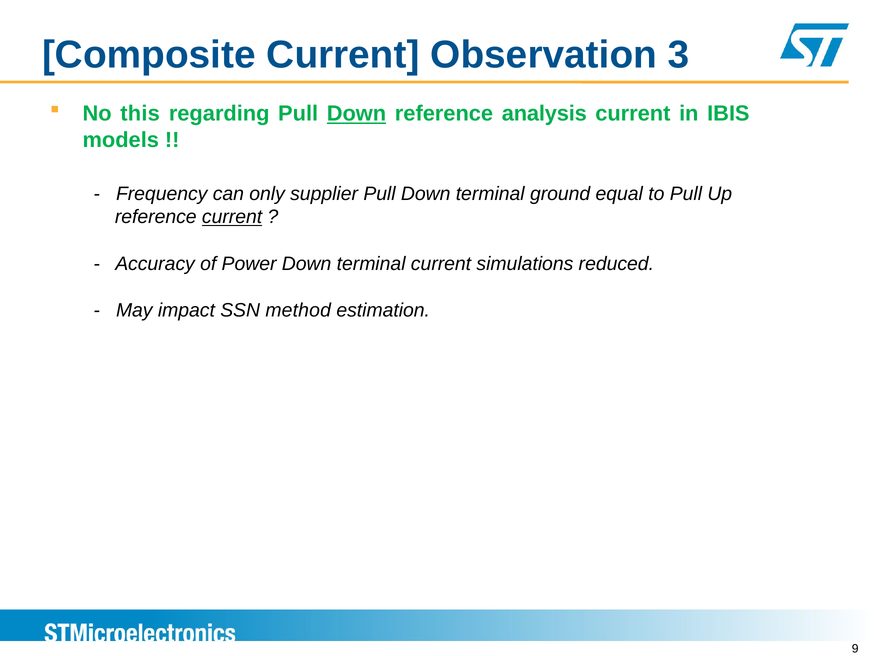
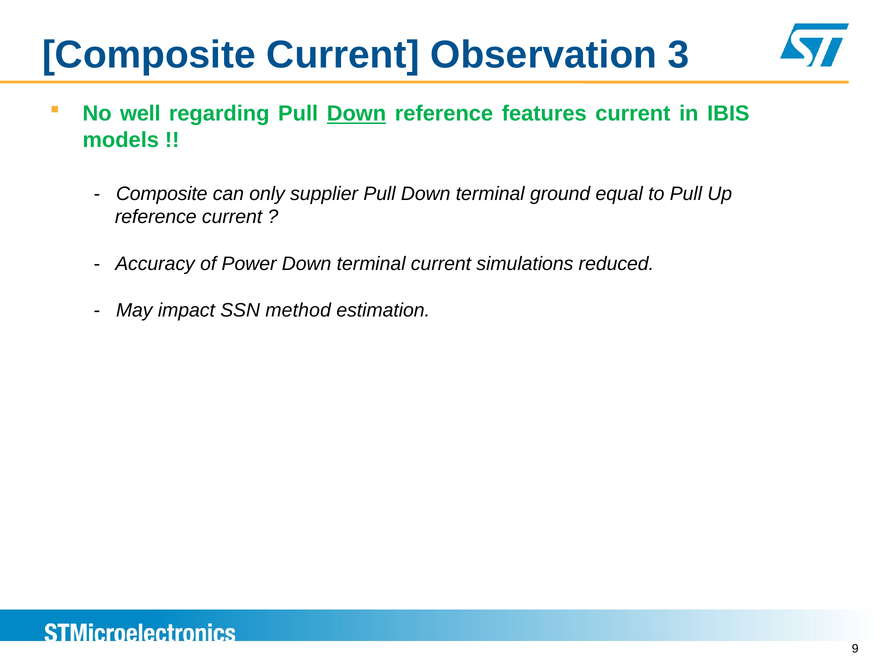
this: this -> well (140, 114)
analysis: analysis -> features (544, 114)
Frequency: Frequency -> Composite (162, 194)
current underline: present -> none (232, 217)
